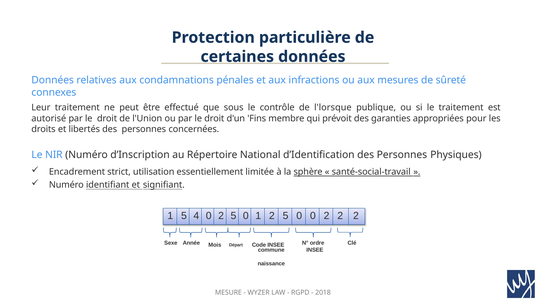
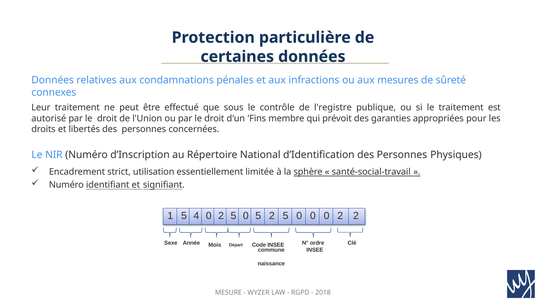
l'lorsque: l'lorsque -> l'registre (333, 107)
0 1: 1 -> 5 (258, 216)
0 0 2: 2 -> 0 (327, 216)
